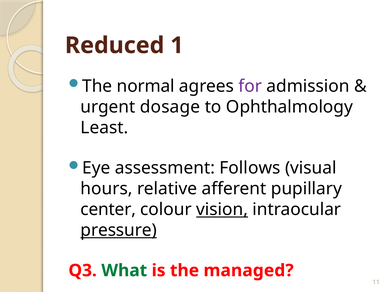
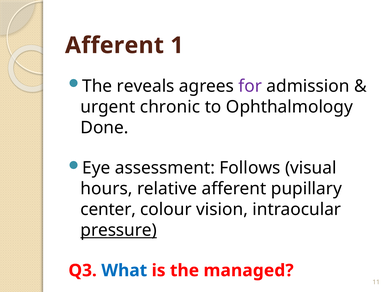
Reduced: Reduced -> Afferent (114, 45)
normal: normal -> reveals (146, 86)
dosage: dosage -> chronic (170, 107)
Least: Least -> Done (104, 128)
vision underline: present -> none (222, 209)
What colour: green -> blue (124, 270)
